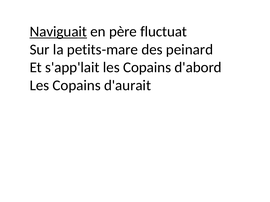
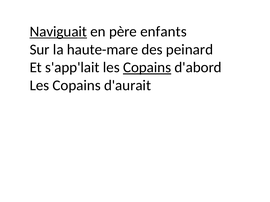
fluctuat: fluctuat -> enfants (163, 32)
petits-mare: petits-mare -> haute-mare (103, 50)
Copains underline: none -> present (147, 68)
